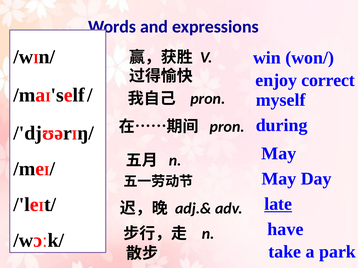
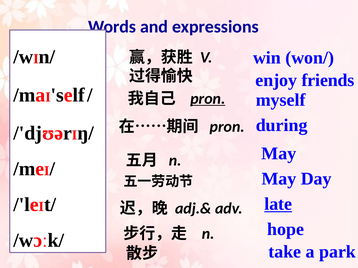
correct: correct -> friends (328, 80)
pron underline: none -> present (208, 99)
have: have -> hope (286, 230)
